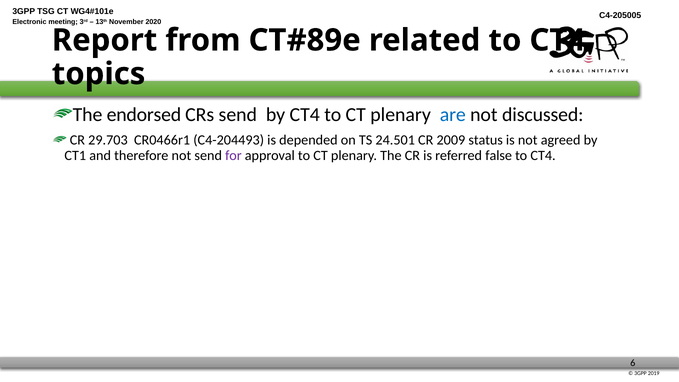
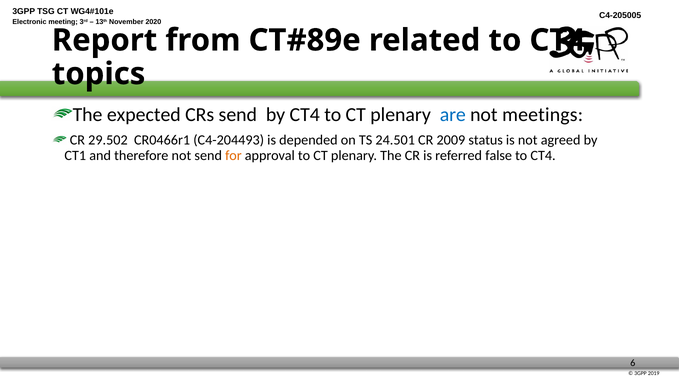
endorsed: endorsed -> expected (144, 115)
discussed: discussed -> meetings (543, 115)
29.703: 29.703 -> 29.502 (108, 140)
for colour: purple -> orange (233, 156)
